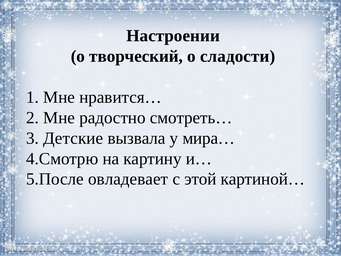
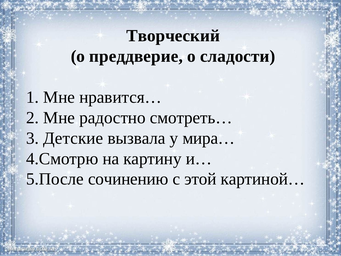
Настроении: Настроении -> Творческий (173, 36)
творческий: творческий -> преддверие (136, 56)
овладевает: овладевает -> сочинению (128, 179)
